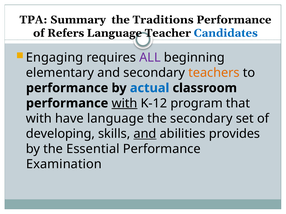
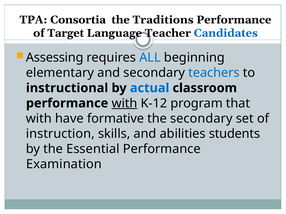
Summary: Summary -> Consortia (78, 20)
Refers: Refers -> Target (66, 33)
Engaging: Engaging -> Assessing (55, 58)
ALL colour: purple -> blue (150, 58)
teachers colour: orange -> blue (214, 73)
performance: performance -> instructional (67, 88)
have language: language -> formative (116, 119)
developing: developing -> instruction (60, 134)
and underline: present -> none (145, 134)
provides: provides -> students (234, 134)
